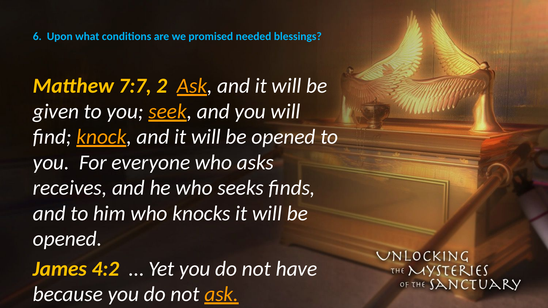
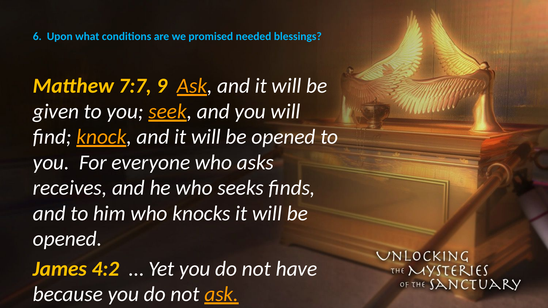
2: 2 -> 9 (162, 86)
